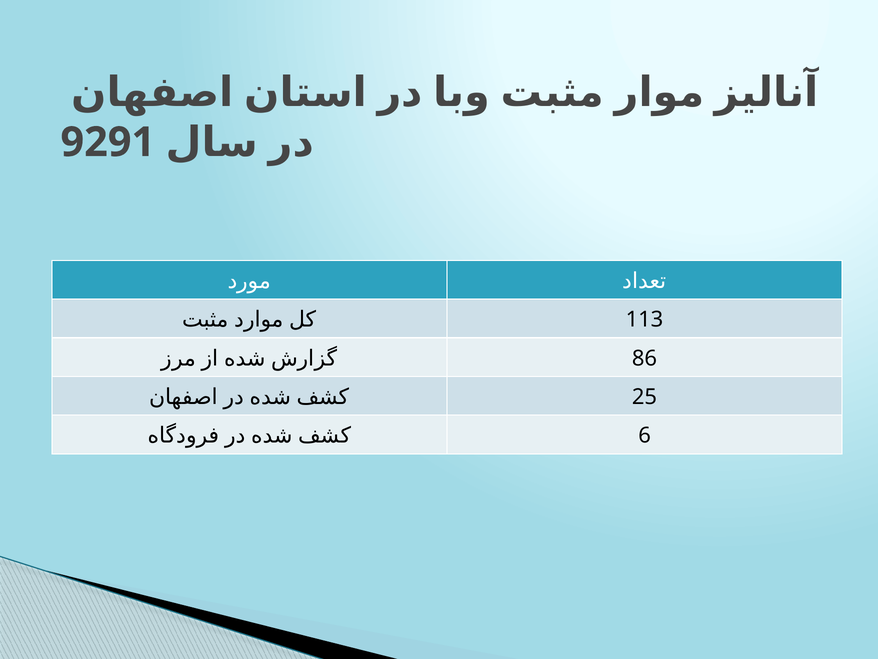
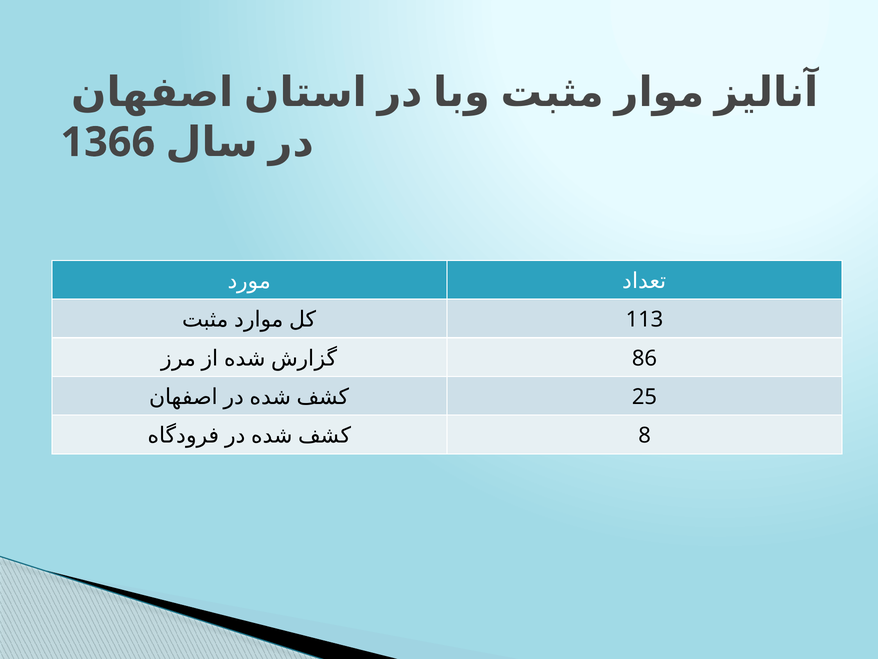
9291: 9291 -> 1366 (108, 142)
6: 6 -> 8 (645, 435)
